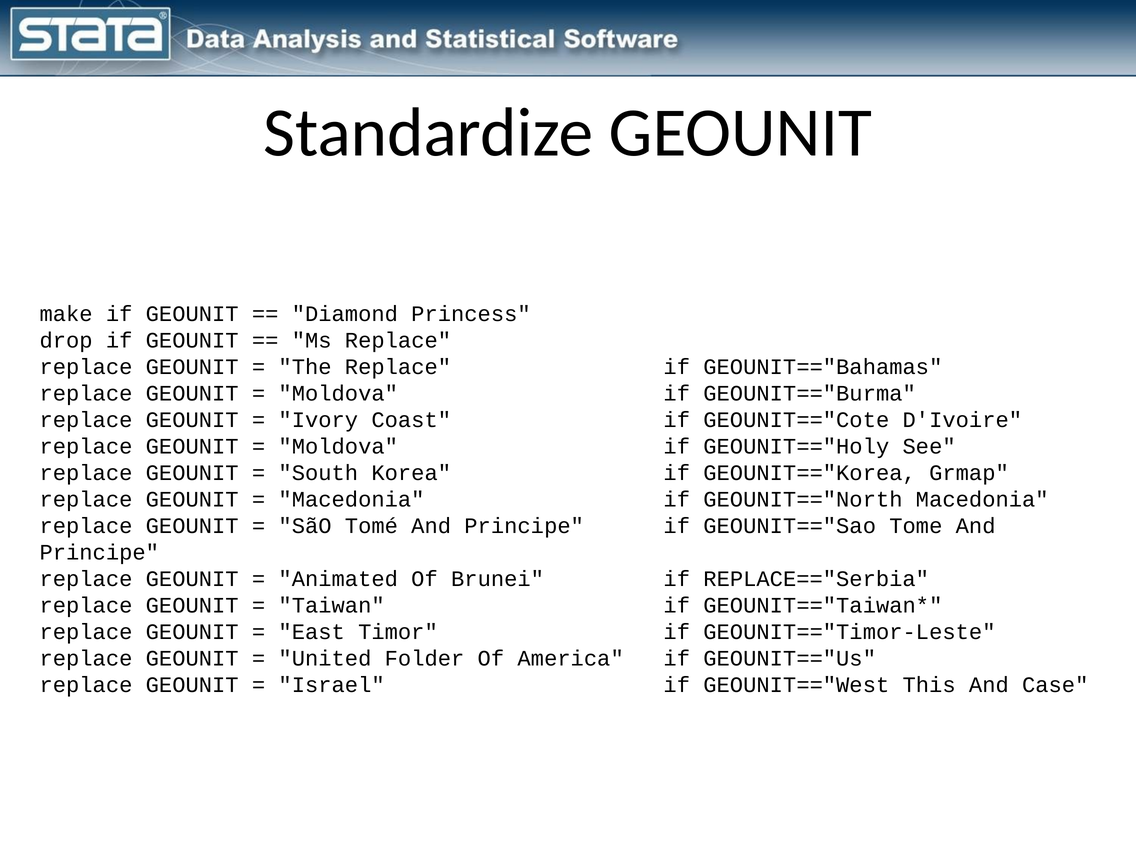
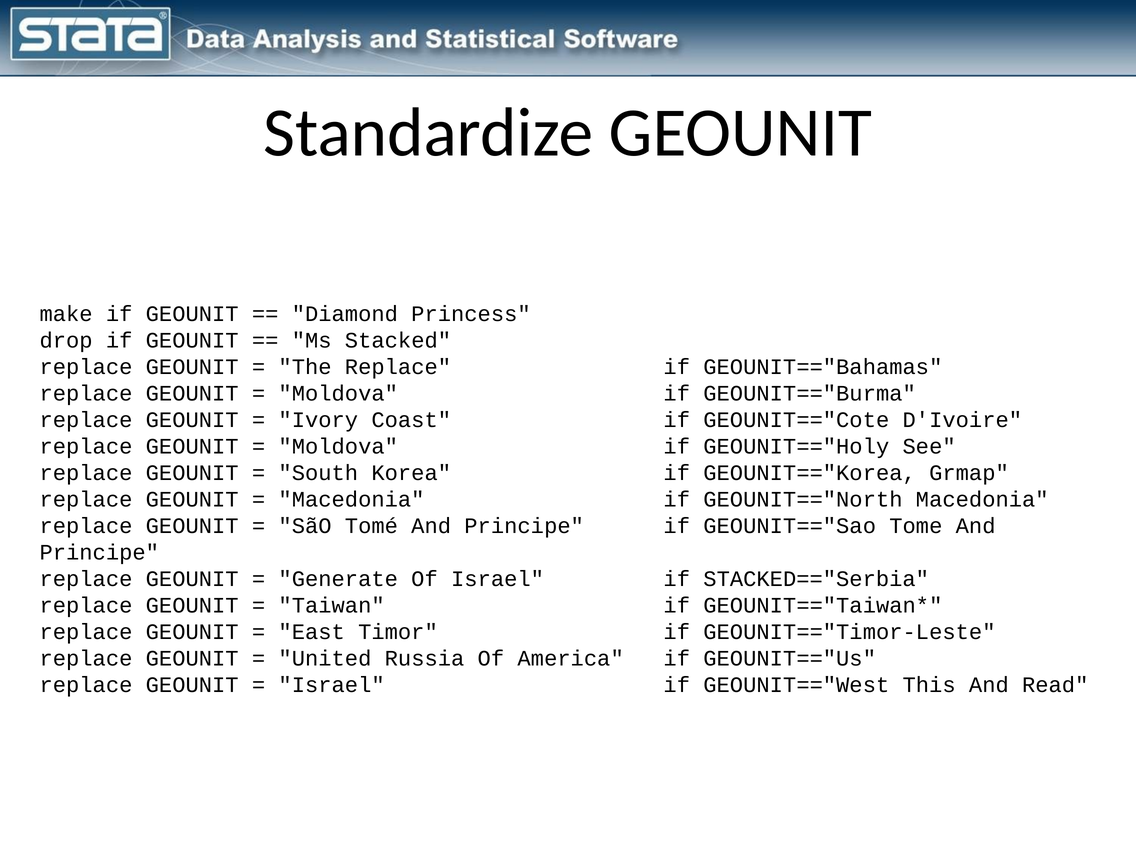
Ms Replace: Replace -> Stacked (398, 340)
Animated: Animated -> Generate (338, 579)
Of Brunei: Brunei -> Israel (498, 579)
REPLACE=="Serbia: REPLACE=="Serbia -> STACKED=="Serbia (816, 579)
Folder: Folder -> Russia (425, 659)
Case: Case -> Read (1055, 685)
